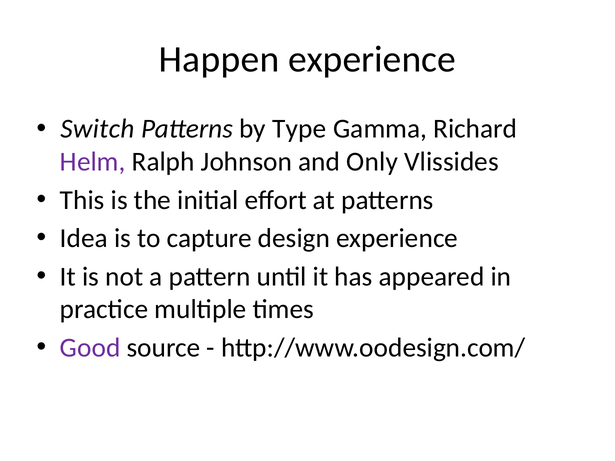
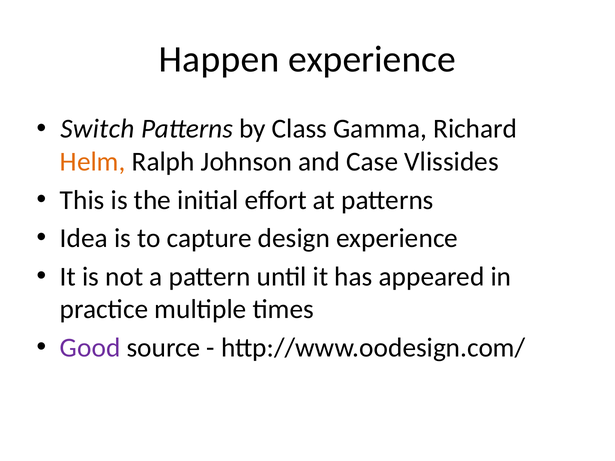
Type: Type -> Class (299, 129)
Helm colour: purple -> orange (93, 162)
Only: Only -> Case (372, 162)
